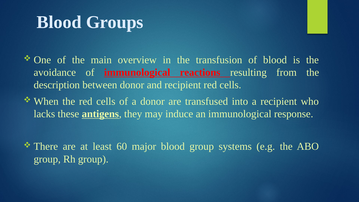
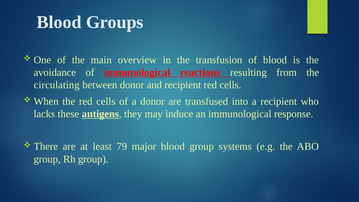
description: description -> circulating (57, 85)
60: 60 -> 79 (122, 146)
